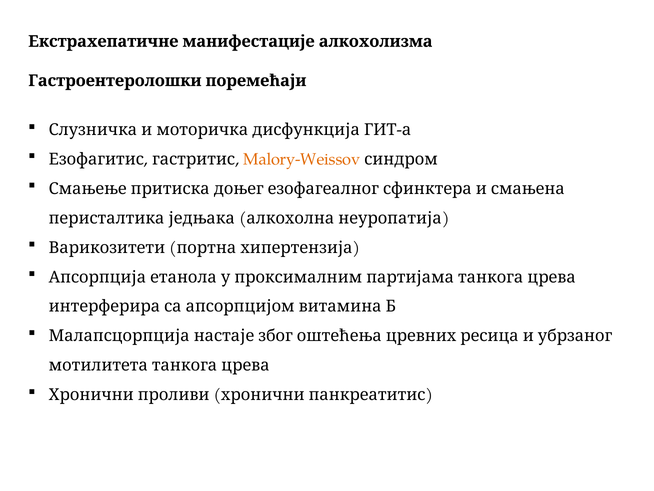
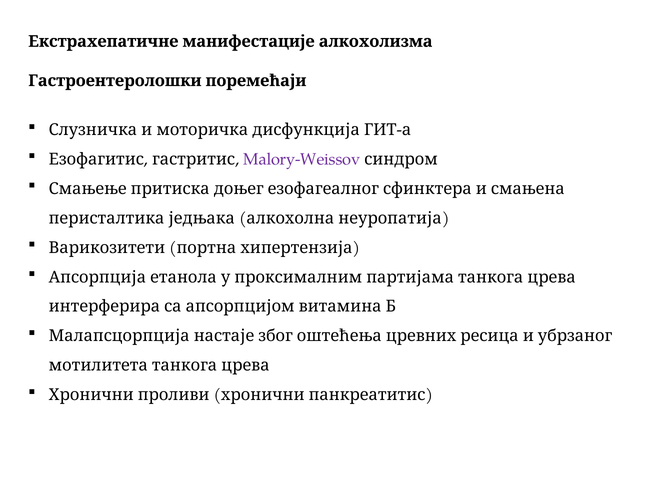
Malory-Weissov colour: orange -> purple (302, 159)
